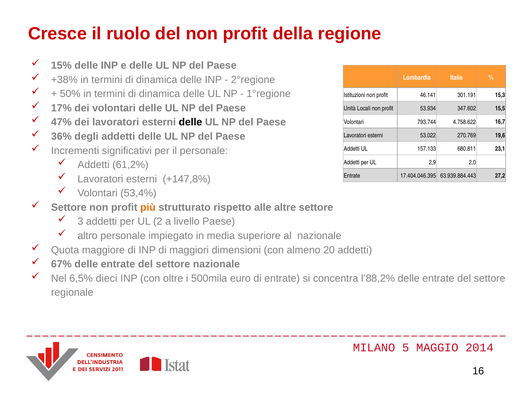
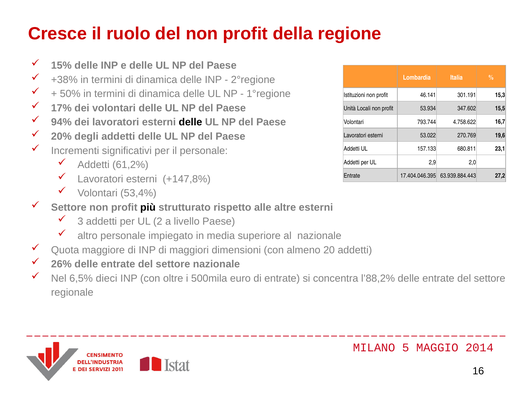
47%: 47% -> 94% (61, 122)
36%: 36% -> 20% (61, 136)
più colour: orange -> black (148, 207)
altre settore: settore -> esterni (316, 207)
67%: 67% -> 26% (61, 264)
